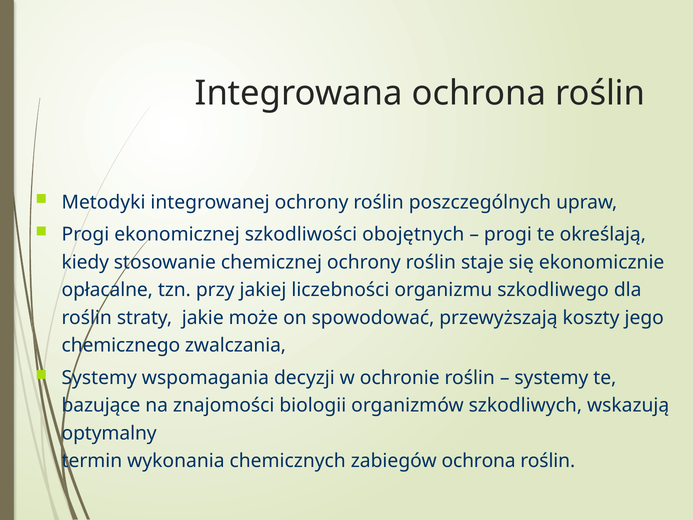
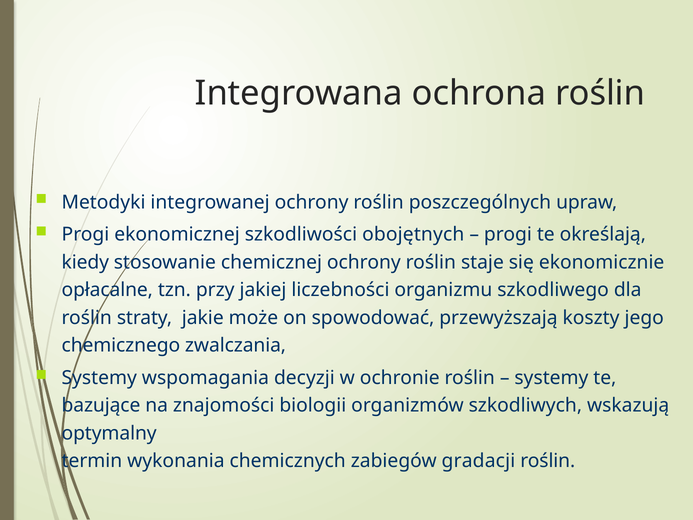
zabiegów ochrona: ochrona -> gradacji (478, 461)
